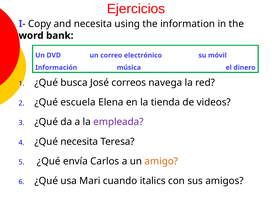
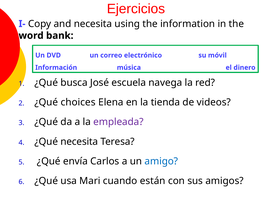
correos: correos -> escuela (129, 83)
escuela: escuela -> choices (78, 102)
amigo colour: orange -> blue (161, 161)
italics: italics -> están (153, 181)
